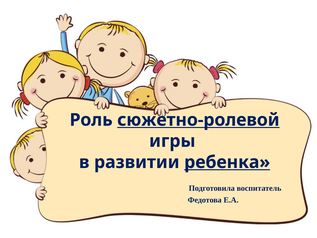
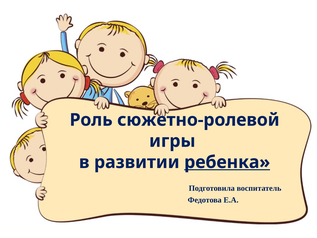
сюжетно-ролевой underline: present -> none (198, 120)
